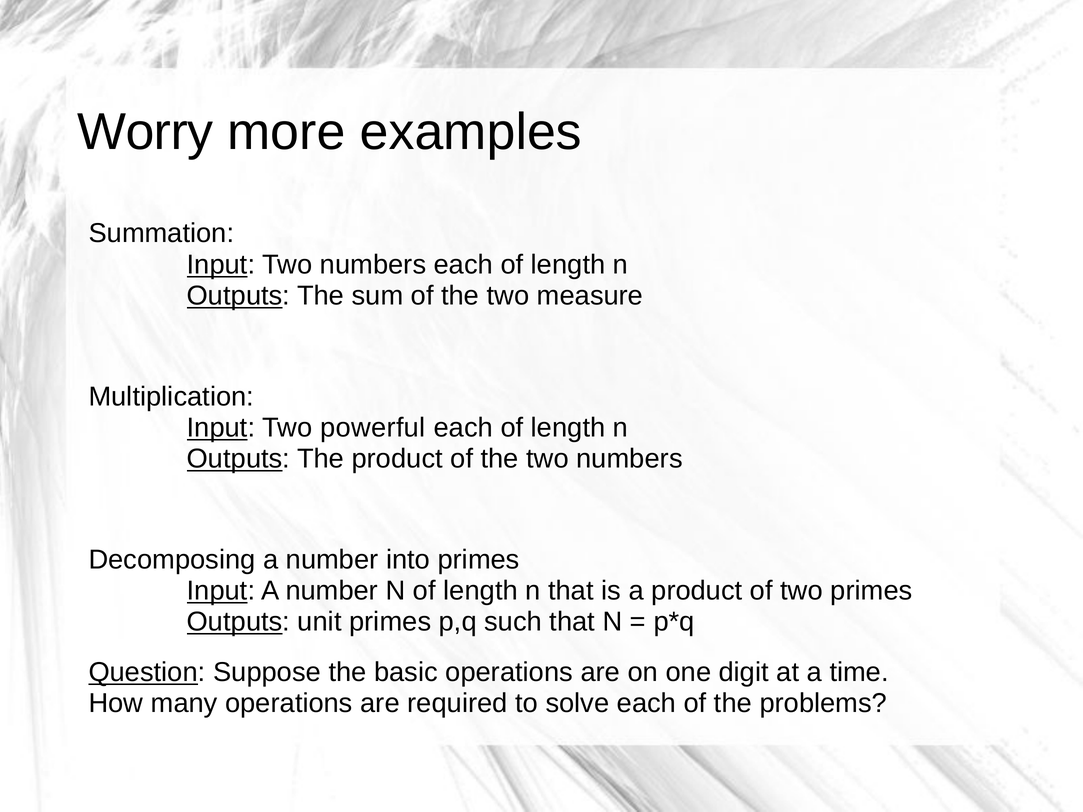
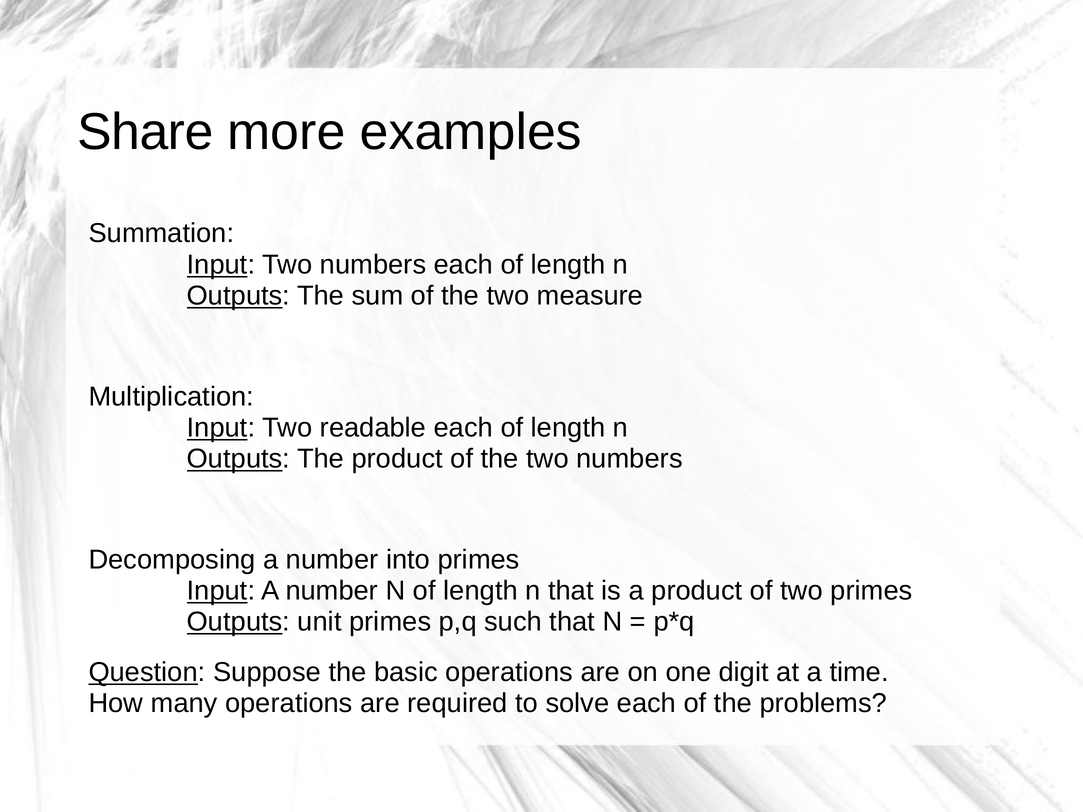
Worry: Worry -> Share (145, 132)
powerful: powerful -> readable (373, 428)
